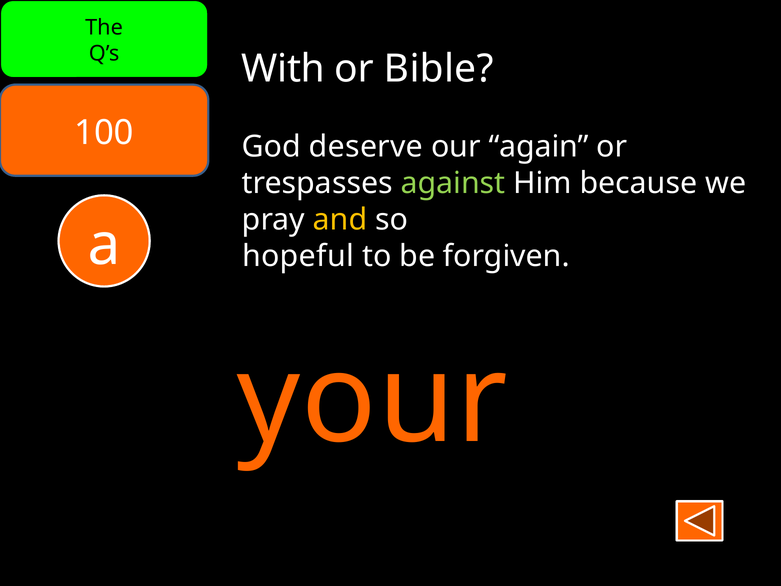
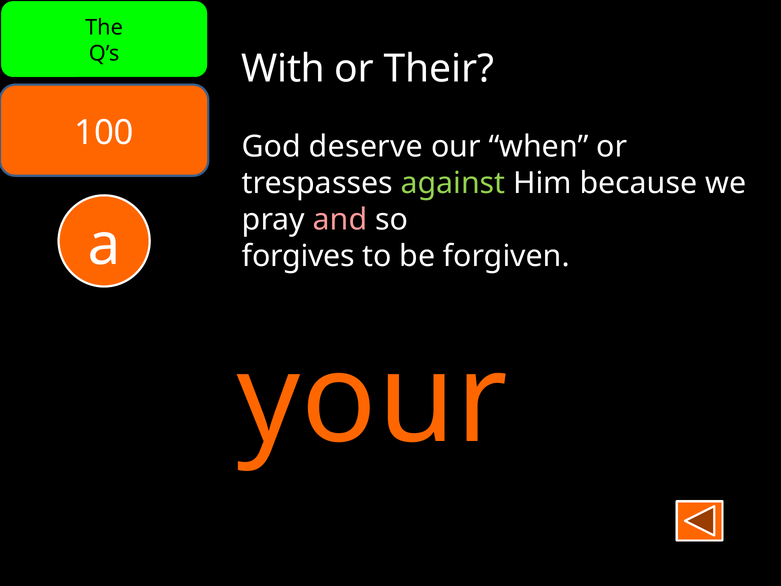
Bible: Bible -> Their (439, 69)
again: again -> when (539, 147)
and colour: yellow -> pink (340, 219)
hopeful: hopeful -> forgives (298, 256)
